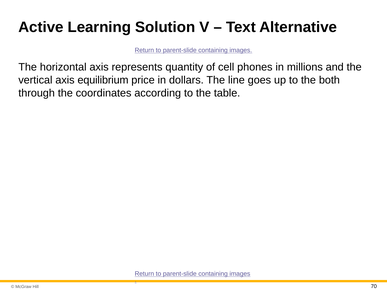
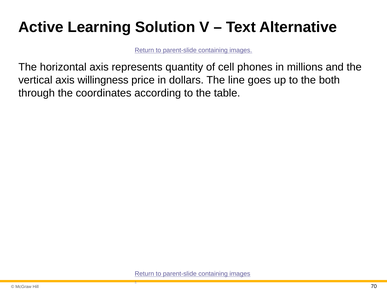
equilibrium: equilibrium -> willingness (103, 80)
